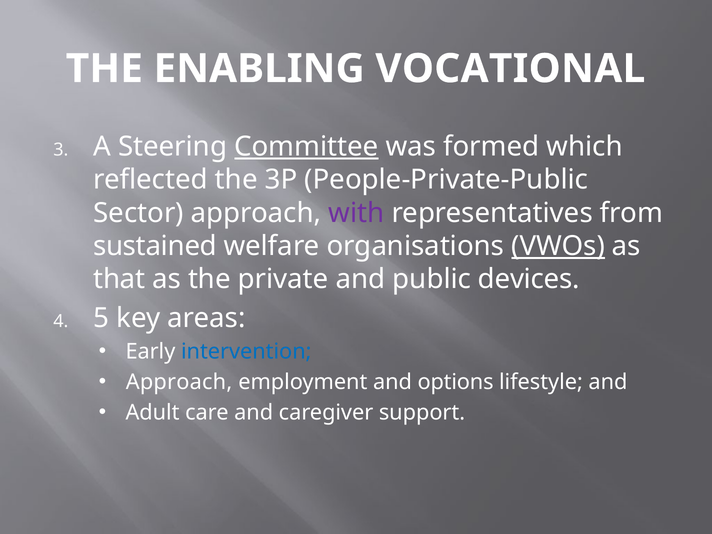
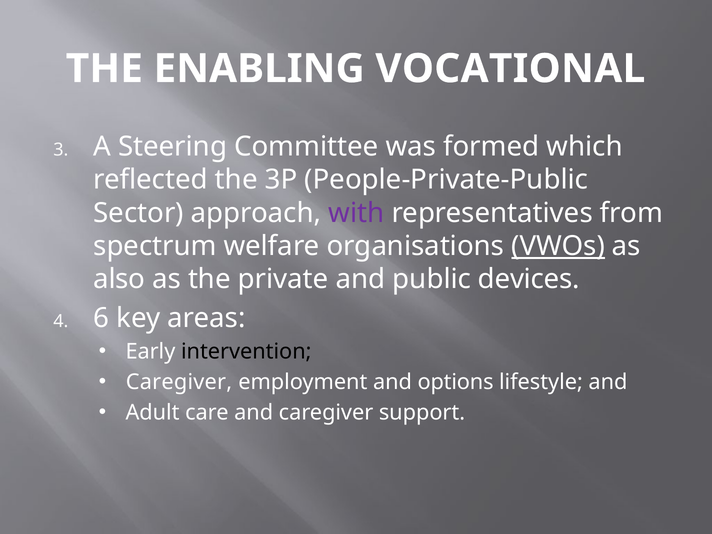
Committee underline: present -> none (306, 147)
sustained: sustained -> spectrum (155, 246)
that: that -> also (119, 279)
5: 5 -> 6 (101, 318)
intervention colour: blue -> black (246, 352)
Approach: Approach -> Caregiver (179, 382)
